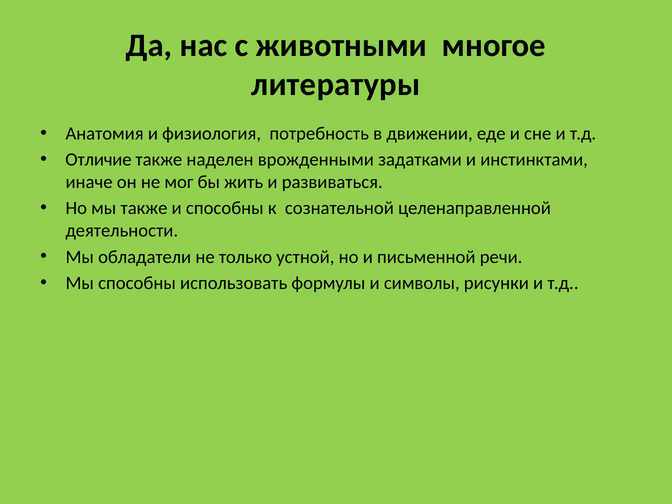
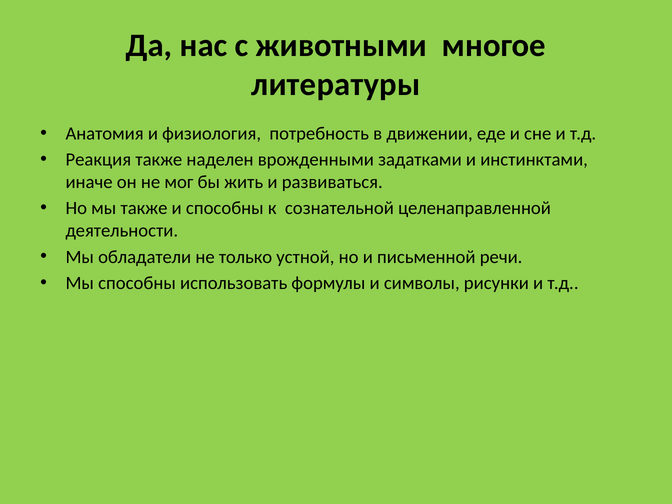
Отличие: Отличие -> Реакция (98, 160)
